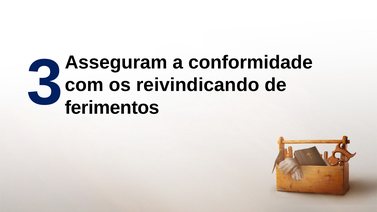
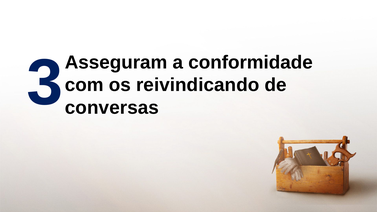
ferimentos: ferimentos -> conversas (112, 108)
